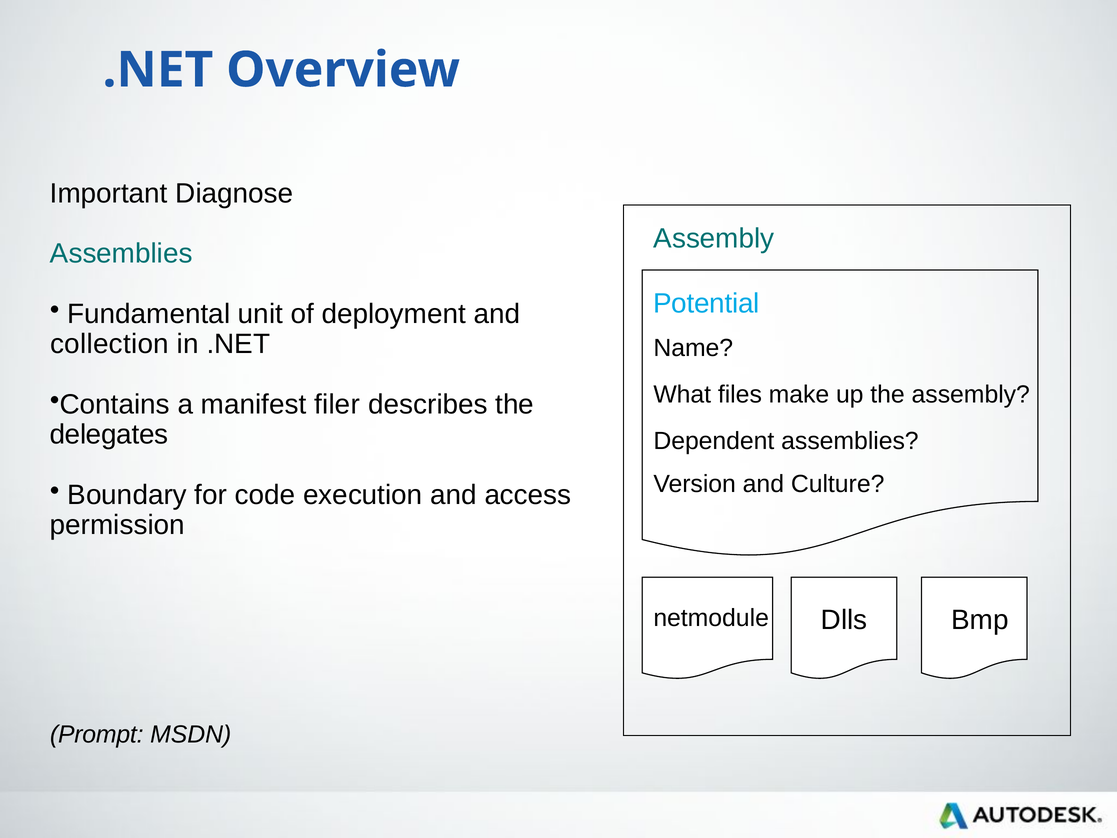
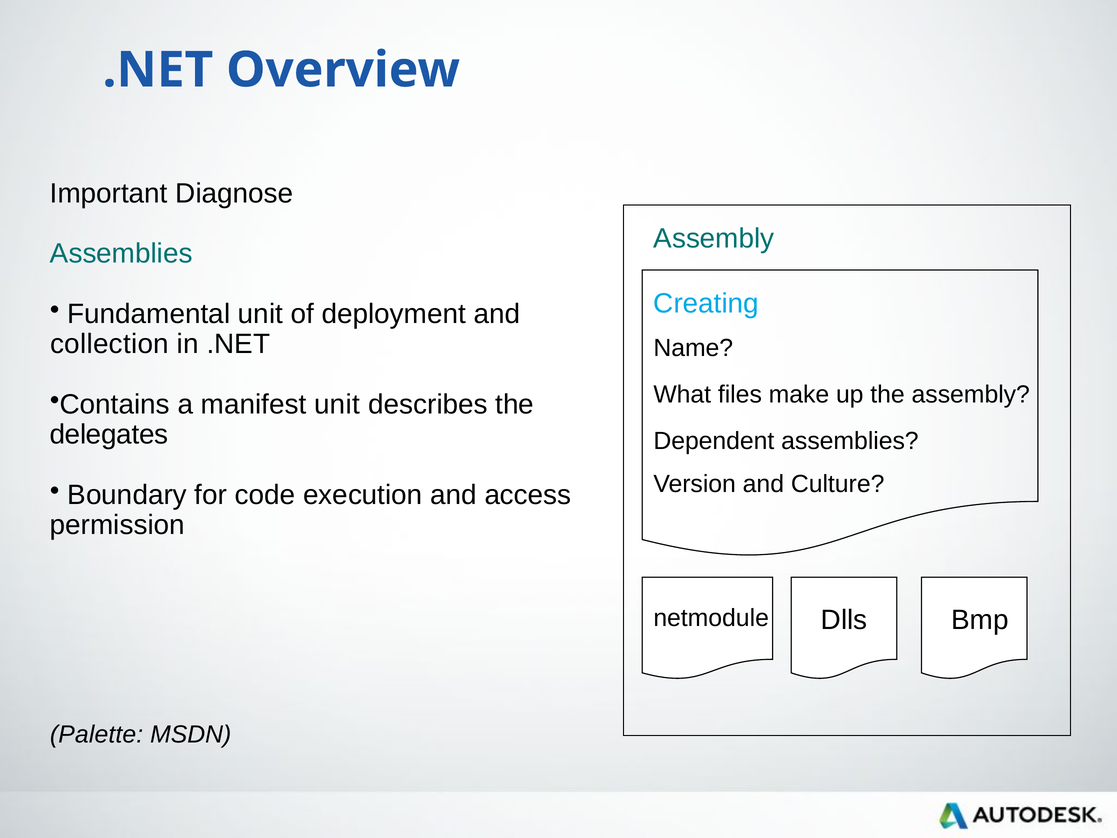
Potential: Potential -> Creating (706, 304)
manifest filer: filer -> unit (337, 404)
Prompt: Prompt -> Palette (97, 734)
